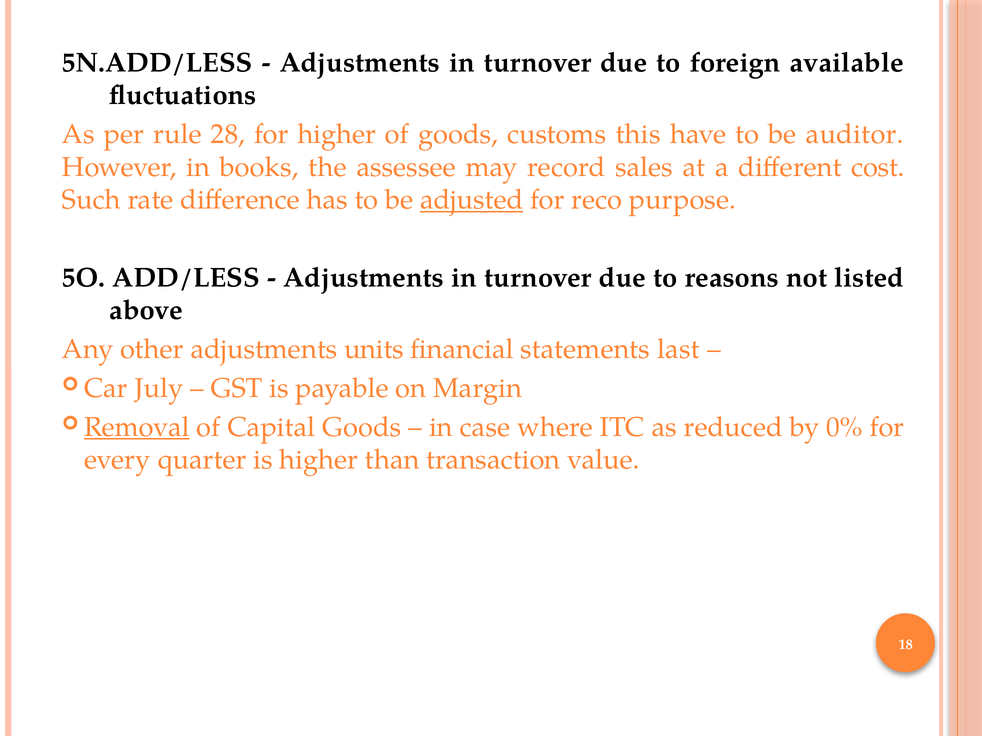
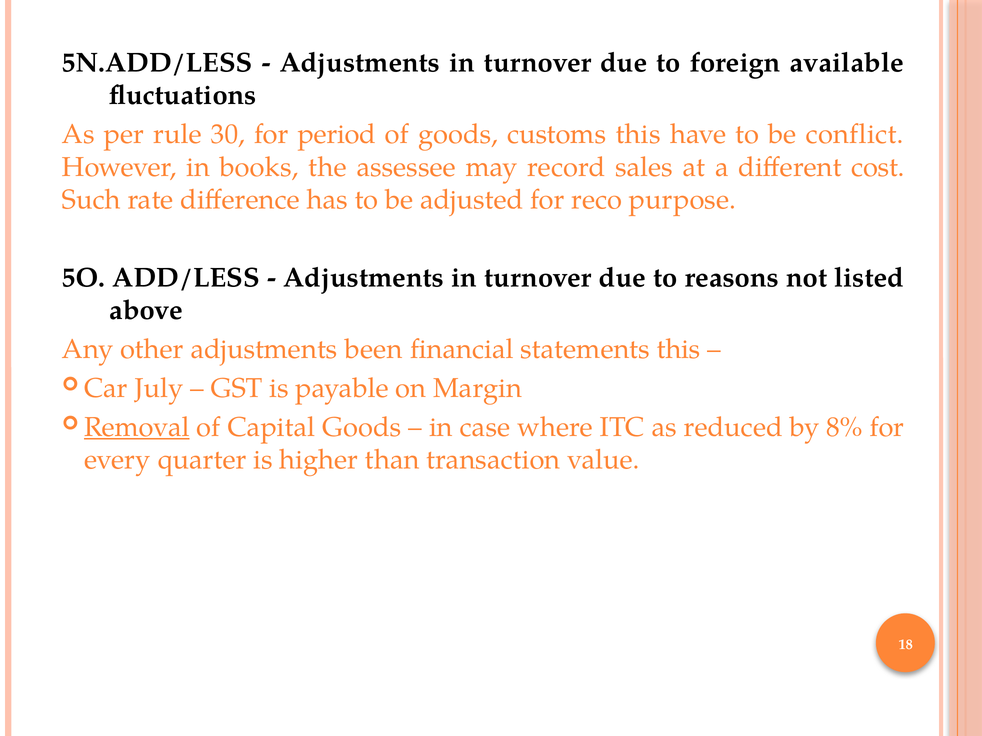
28: 28 -> 30 (228, 134)
for higher: higher -> period (337, 134)
auditor: auditor -> conflict (855, 134)
adjusted underline: present -> none (472, 200)
units: units -> been (374, 350)
statements last: last -> this (679, 350)
0%: 0% -> 8% (845, 427)
